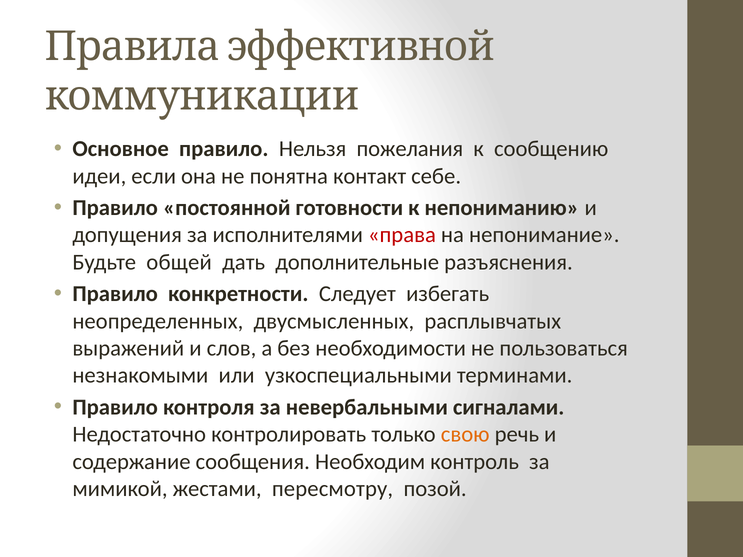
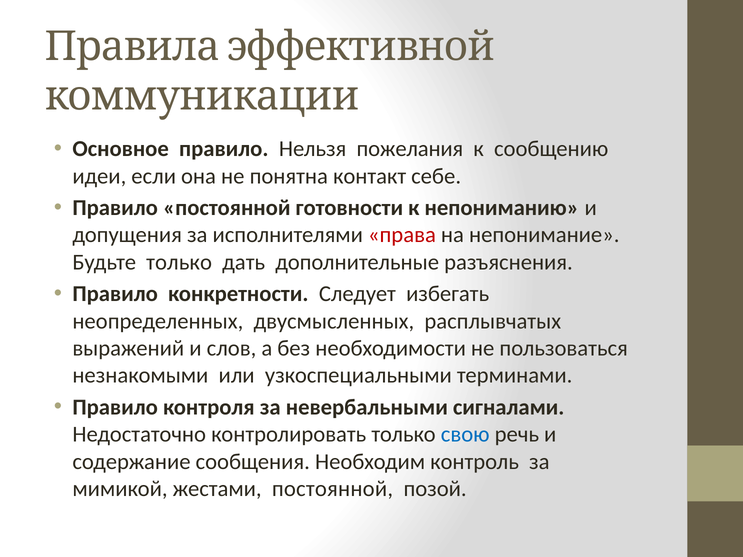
Будьте общей: общей -> только (179, 262)
свою colour: orange -> blue (465, 435)
жестами пересмотру: пересмотру -> постоянной (332, 489)
